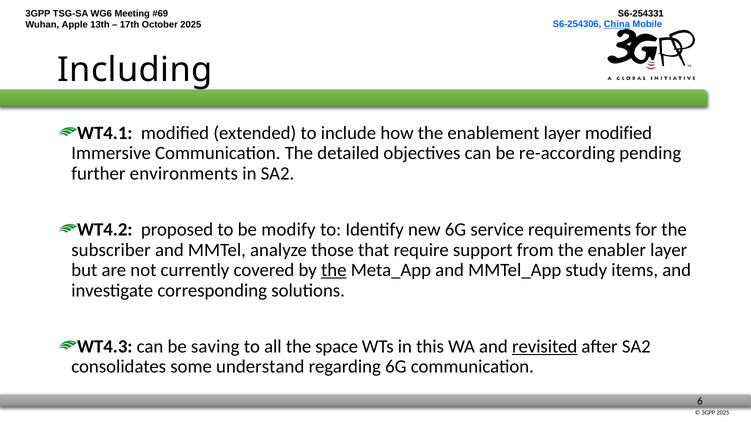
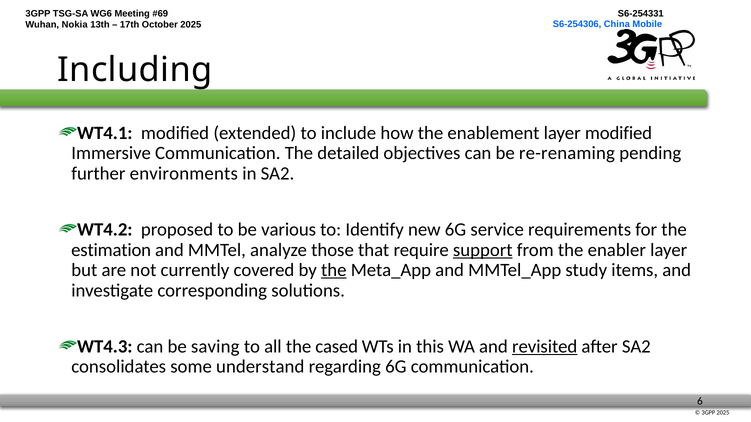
China underline: present -> none (617, 24)
Apple: Apple -> Nokia (75, 25)
re-according: re-according -> re-renaming (567, 153)
modify: modify -> various (289, 230)
subscriber: subscriber -> estimation (111, 250)
support underline: none -> present (483, 250)
space: space -> cased (337, 347)
